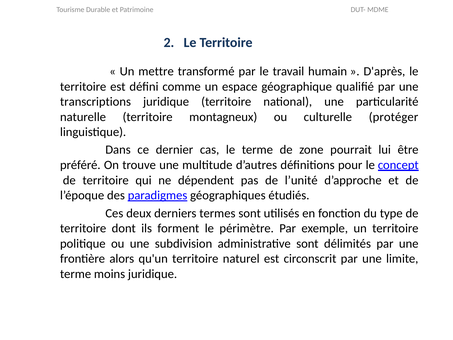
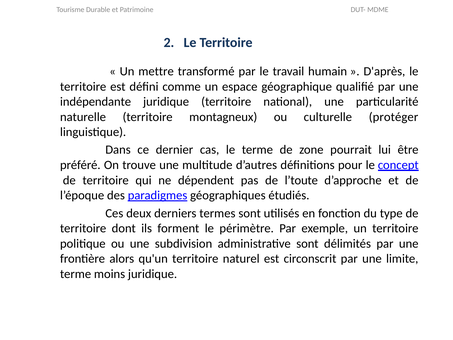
transcriptions: transcriptions -> indépendante (96, 102)
l’unité: l’unité -> l’toute (301, 180)
